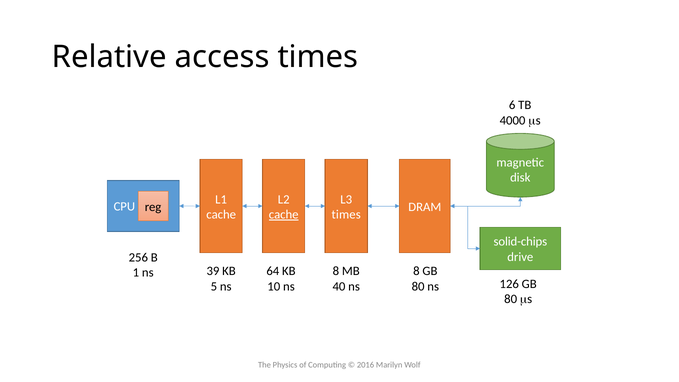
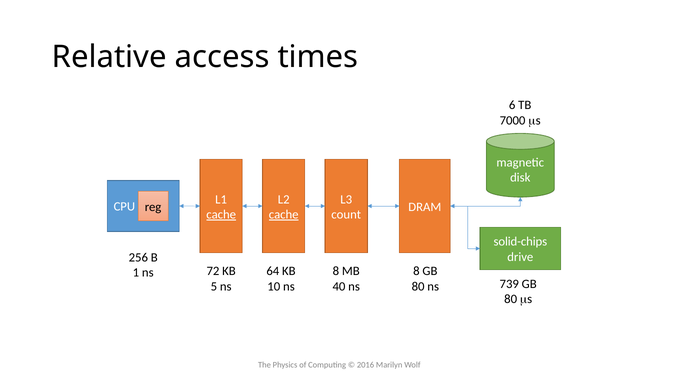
4000: 4000 -> 7000 (513, 120)
cache underline: none -> present (221, 215)
times: times -> count (346, 215)
39: 39 -> 72 (213, 271)
126: 126 -> 739 (509, 284)
